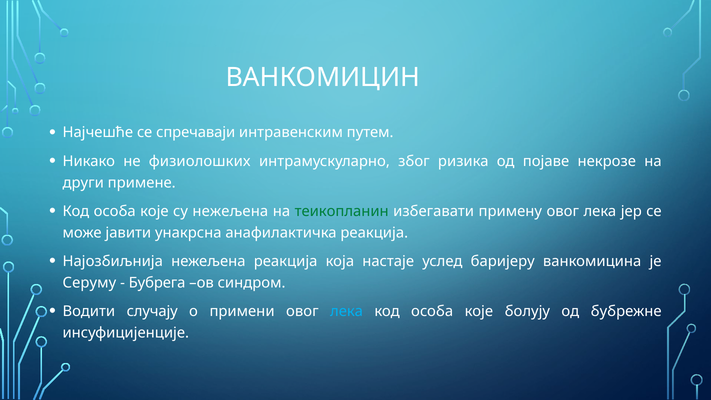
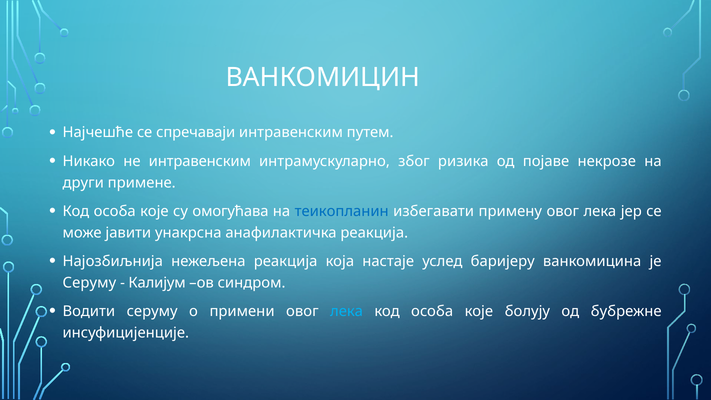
не физиолошких: физиолошких -> интравенским (200, 161)
су нежељена: нежељена -> омогућава (230, 211)
теикопланин colour: green -> blue (342, 211)
Бубрега: Бубрега -> Калијум (157, 283)
Водити случају: случају -> серуму (152, 312)
